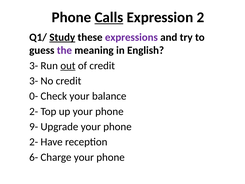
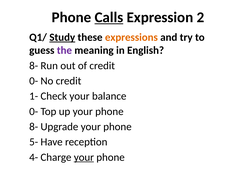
expressions colour: purple -> orange (131, 37)
3-: 3- -> 8- (34, 66)
out underline: present -> none (68, 66)
3-: 3- -> 0- (34, 81)
0-: 0- -> 1- (34, 96)
2-: 2- -> 0- (34, 111)
9-: 9- -> 8- (34, 127)
2-: 2- -> 5- (34, 142)
6-: 6- -> 4- (34, 157)
your underline: none -> present (84, 157)
